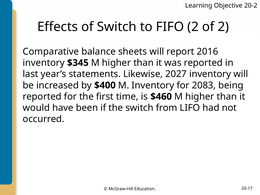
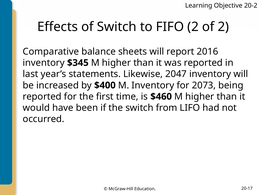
2027: 2027 -> 2047 (176, 74)
2083: 2083 -> 2073 (204, 85)
